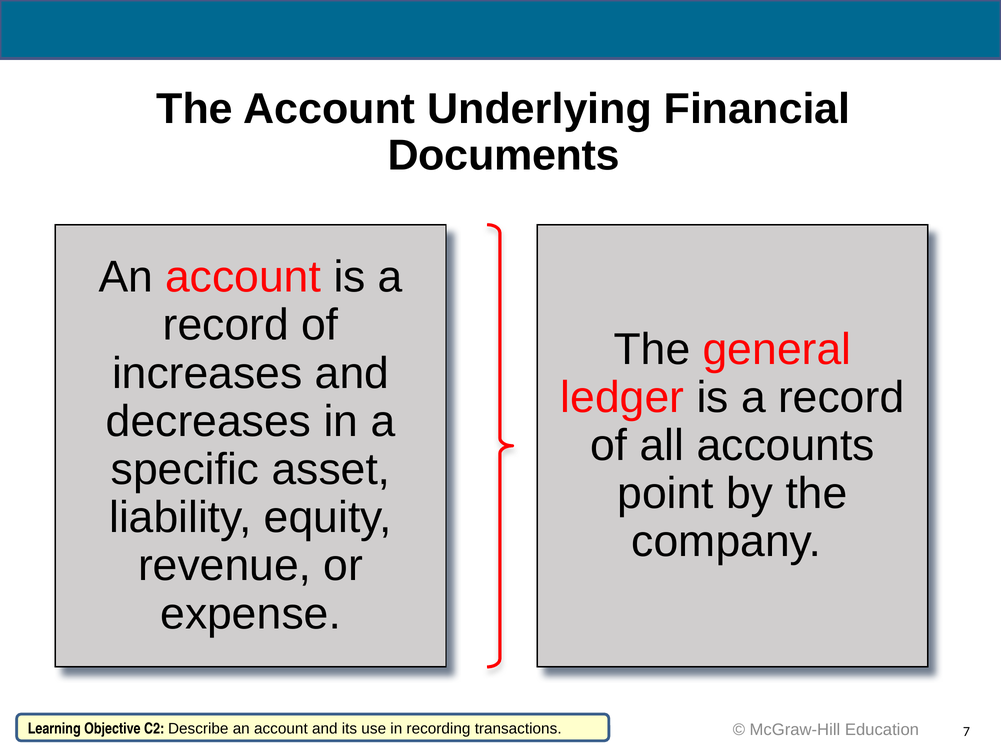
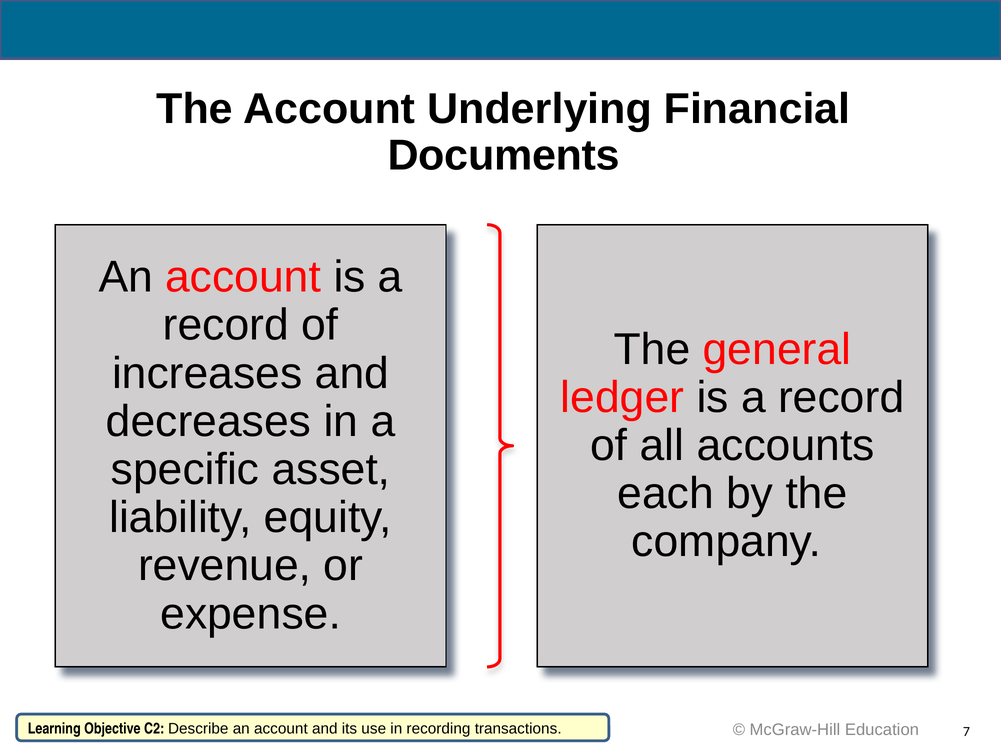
point: point -> each (666, 493)
